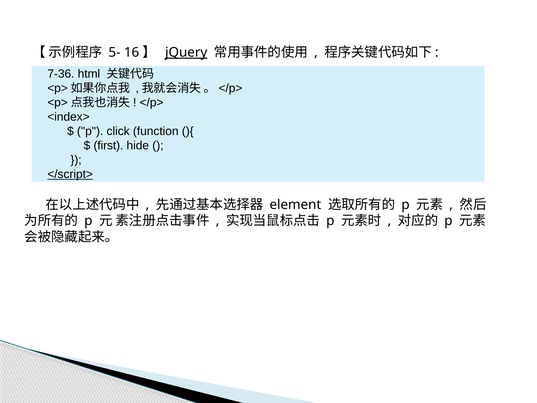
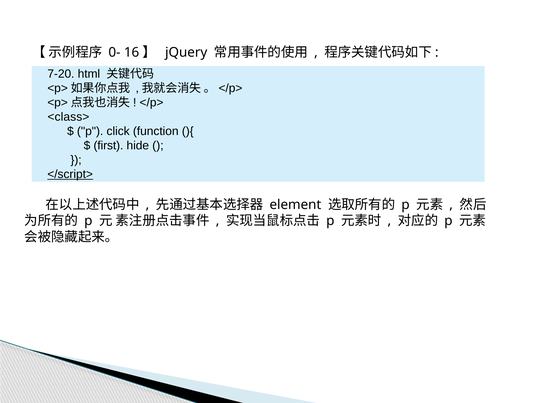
5-: 5- -> 0- (114, 52)
jQuery underline: present -> none (186, 52)
7-36: 7-36 -> 7-20 (61, 74)
<index>: <index> -> <class> (68, 117)
